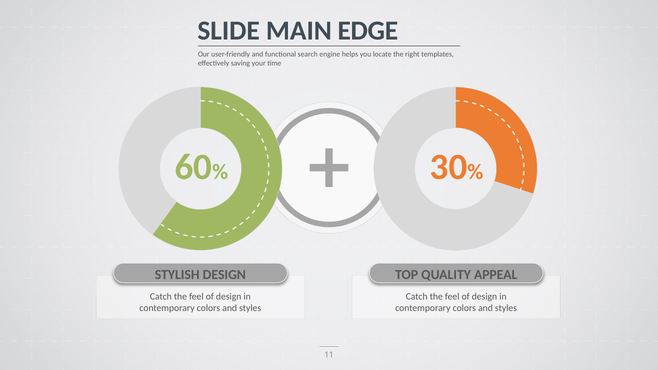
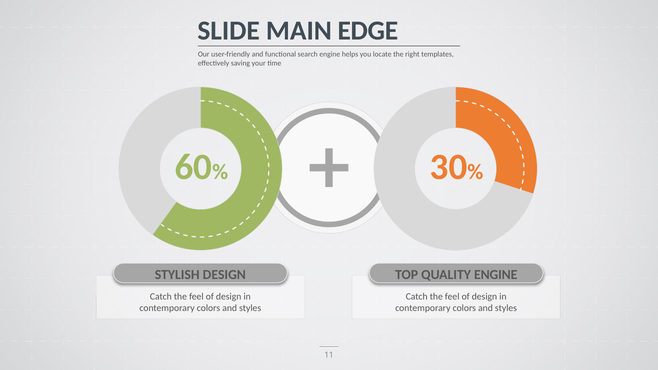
QUALITY APPEAL: APPEAL -> ENGINE (496, 275)
